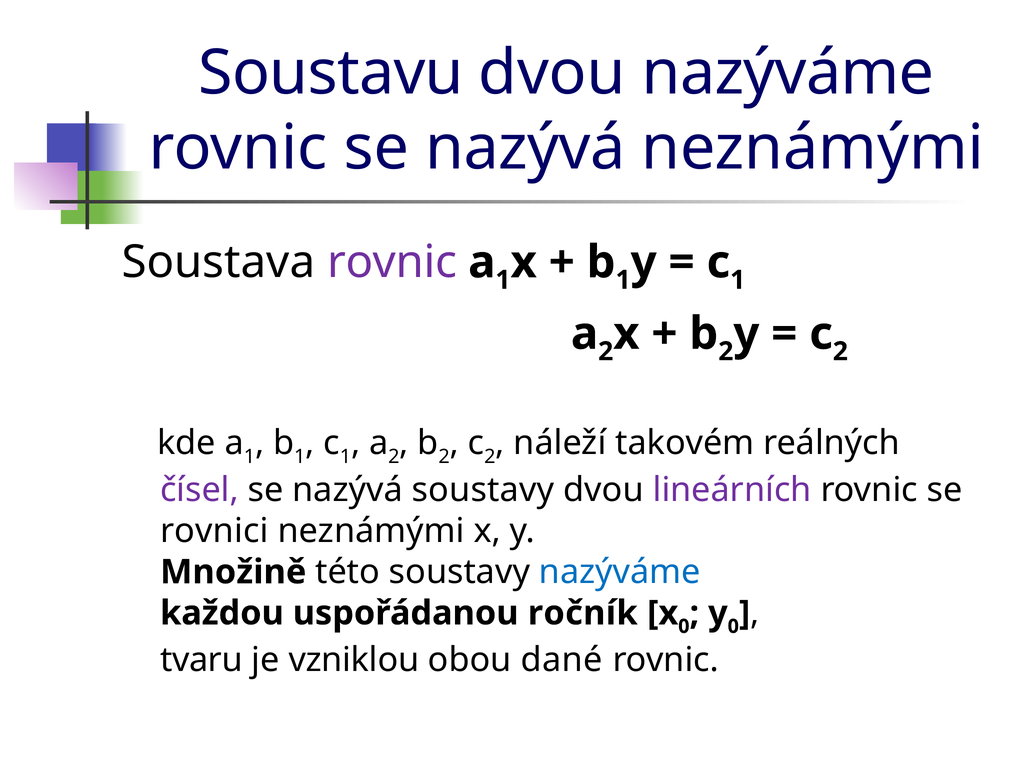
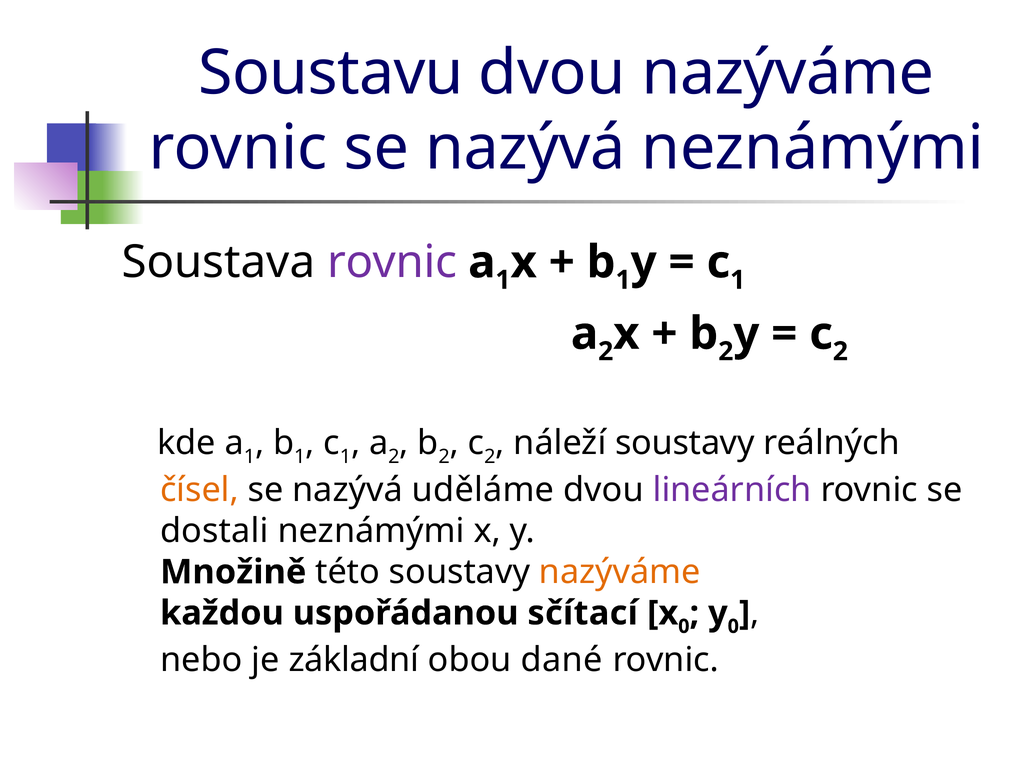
náleží takovém: takovém -> soustavy (685, 443)
čísel colour: purple -> orange (200, 490)
nazývá soustavy: soustavy -> uděláme (483, 490)
rovnici: rovnici -> dostali (214, 531)
nazýváme colour: blue -> orange (620, 572)
ročník: ročník -> sčítací (583, 613)
tvaru: tvaru -> nebo (201, 660)
vzniklou: vzniklou -> základní (354, 660)
